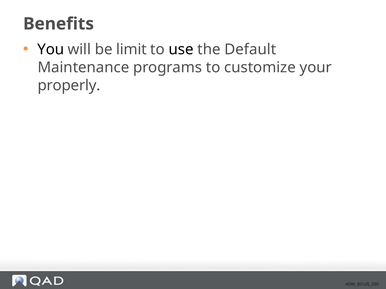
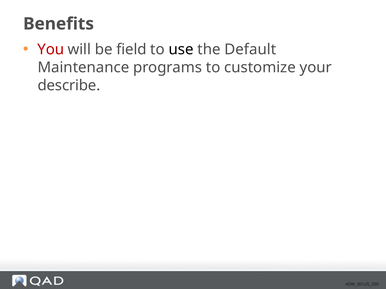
You colour: black -> red (51, 50)
limit: limit -> field (131, 50)
properly: properly -> describe (69, 86)
